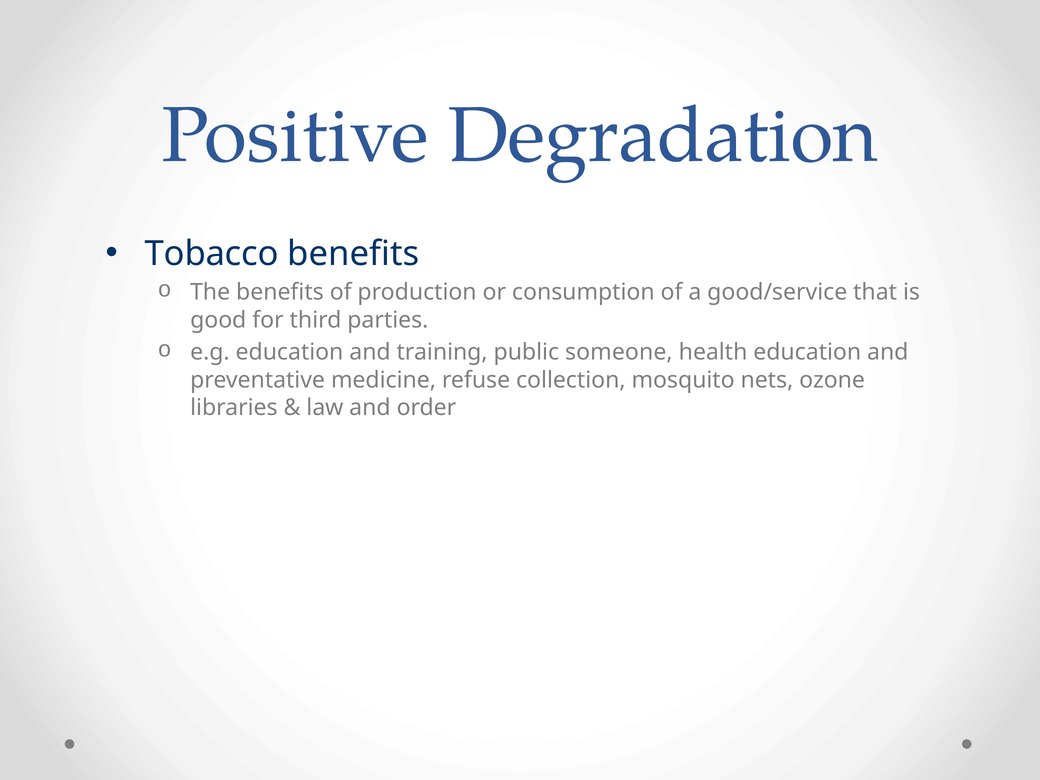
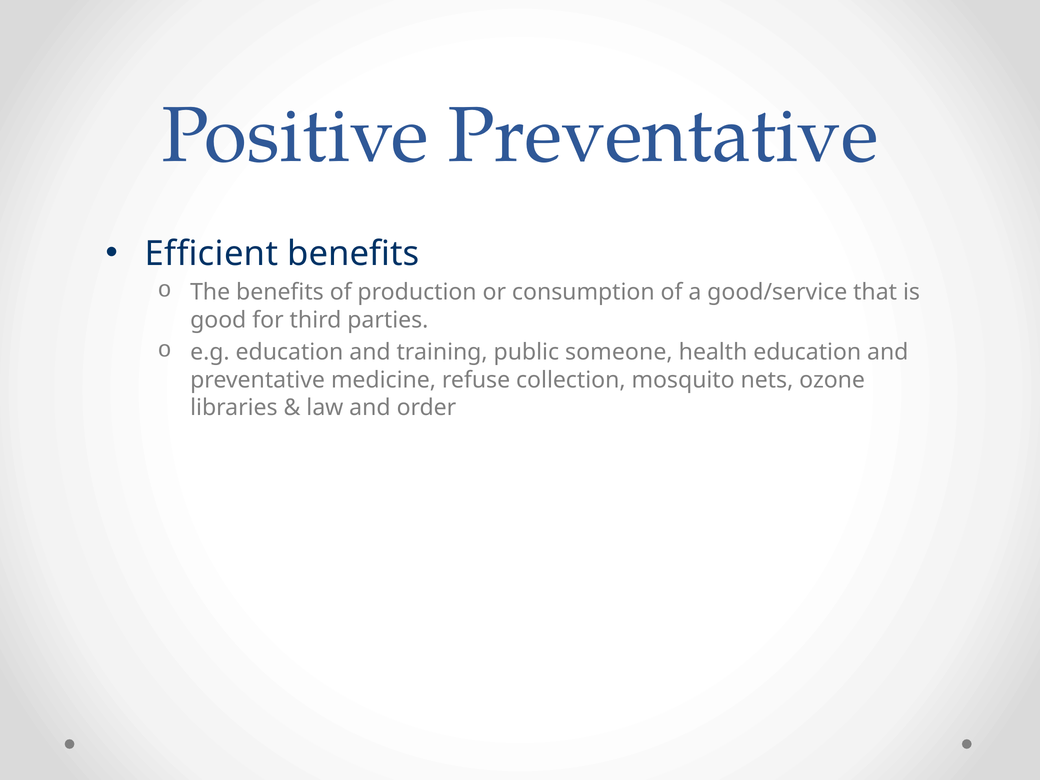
Positive Degradation: Degradation -> Preventative (663, 135)
Tobacco: Tobacco -> Efficient (211, 254)
